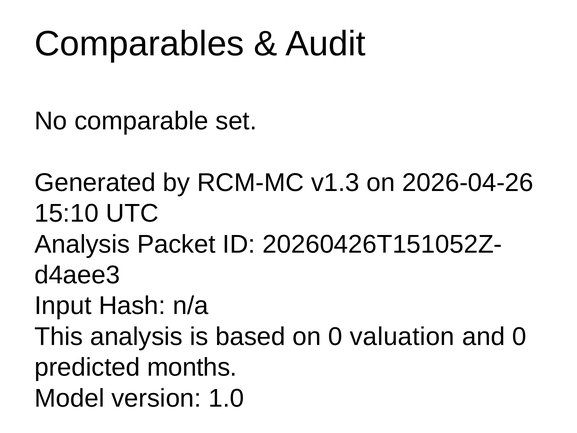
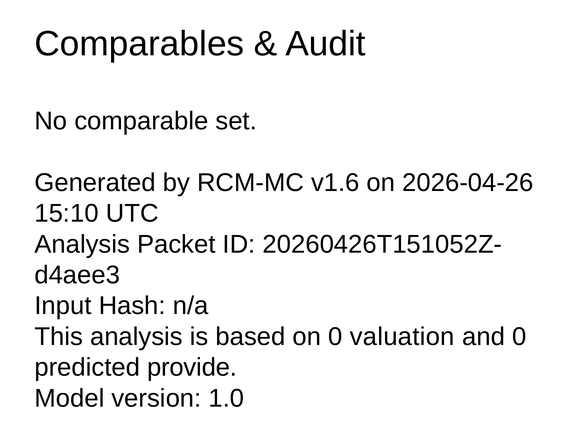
v1.3: v1.3 -> v1.6 (335, 183)
months: months -> provide (192, 367)
